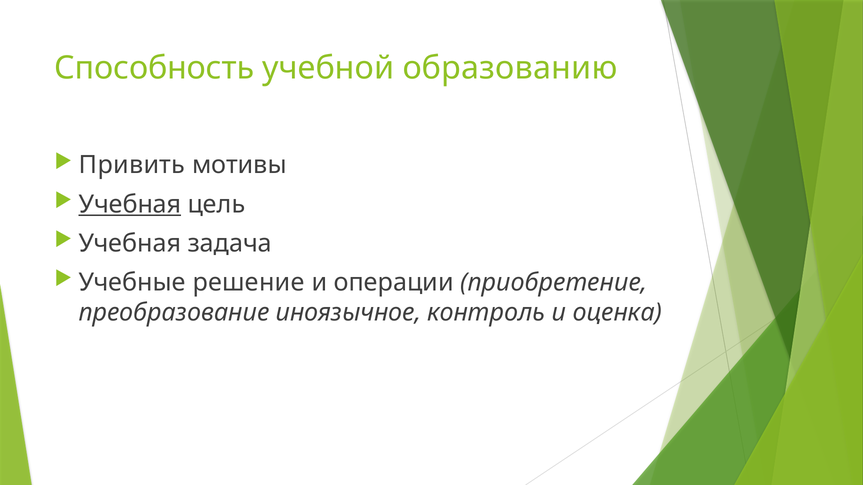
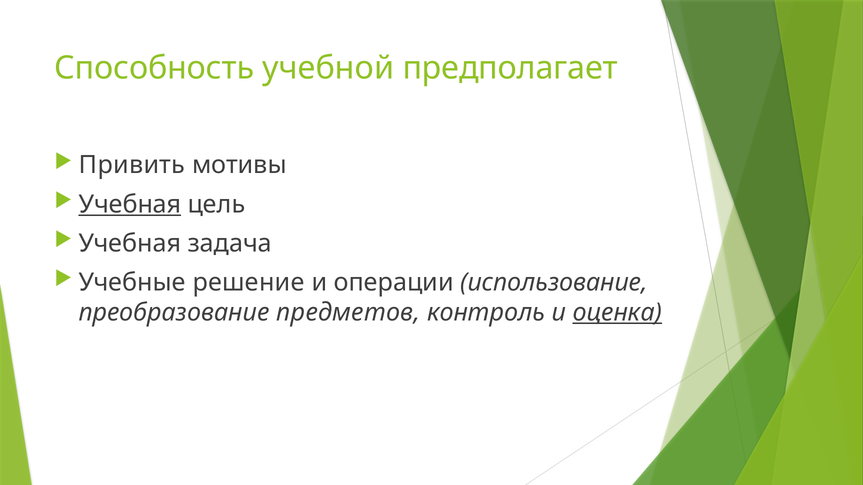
образованию: образованию -> предполагает (510, 68)
приобретение: приобретение -> использование (554, 283)
иноязычное: иноязычное -> предметов (348, 313)
оценка underline: none -> present (617, 313)
